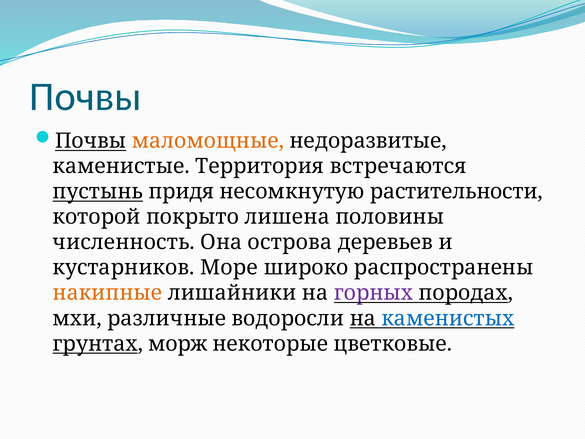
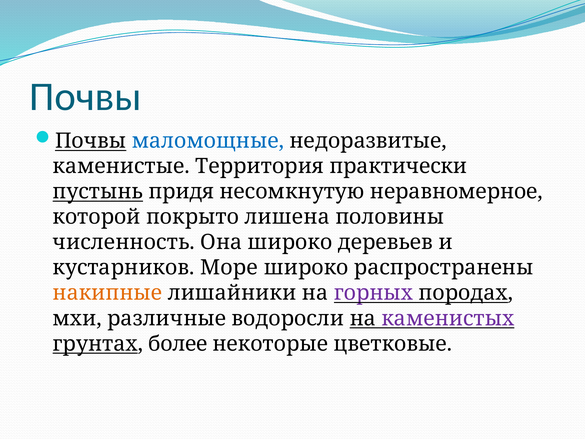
маломощные colour: orange -> blue (208, 141)
встречаются: встречаются -> практически (398, 166)
растительности: растительности -> неравномерное (456, 192)
Она острова: острова -> широко (290, 242)
каменистых colour: blue -> purple (448, 318)
морж: морж -> более (178, 344)
